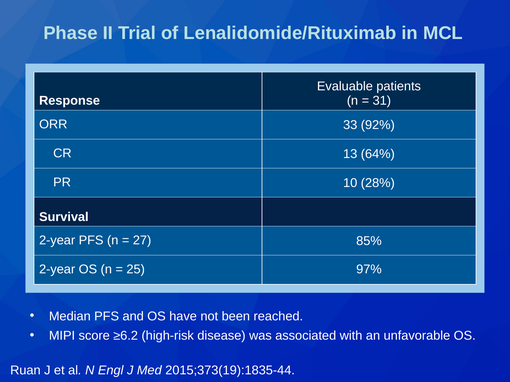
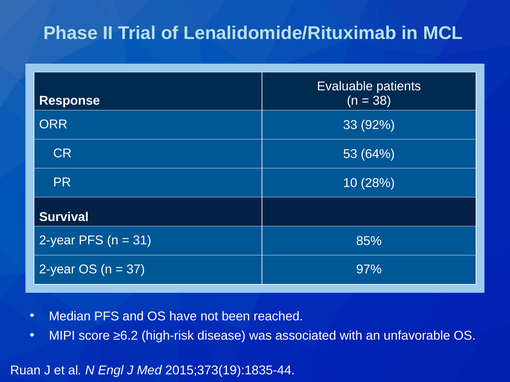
31: 31 -> 38 (382, 101)
13: 13 -> 53 (350, 154)
27: 27 -> 31 (142, 241)
25: 25 -> 37 (136, 270)
